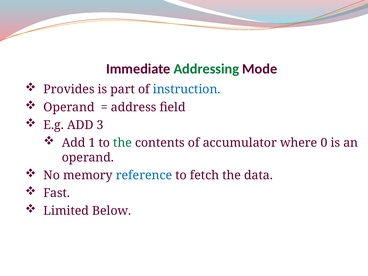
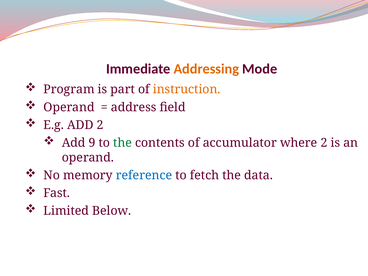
Addressing colour: green -> orange (206, 69)
Provides: Provides -> Program (69, 89)
instruction colour: blue -> orange (187, 89)
ADD 3: 3 -> 2 (100, 125)
1: 1 -> 9 (92, 143)
where 0: 0 -> 2 (324, 143)
